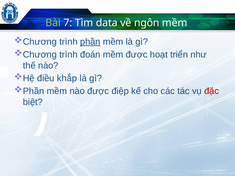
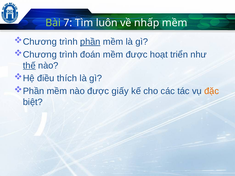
data: data -> luôn (107, 23)
ngôn: ngôn -> nhấp (147, 23)
thế underline: none -> present (29, 66)
khắp: khắp -> thích (67, 78)
điệp: điệp -> giấy (120, 91)
đặc colour: red -> orange (212, 91)
